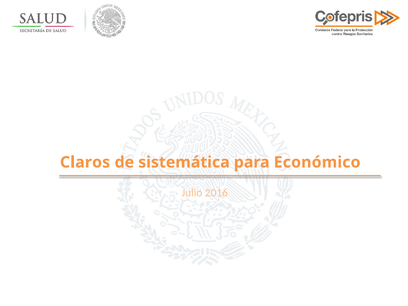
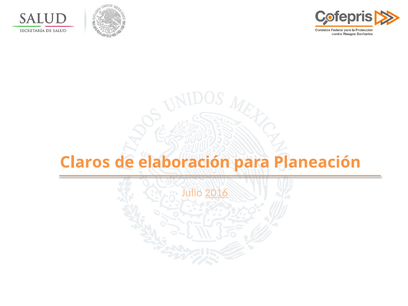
sistemática: sistemática -> elaboración (184, 162)
Económico: Económico -> Planeación (317, 162)
2016 underline: none -> present (216, 193)
